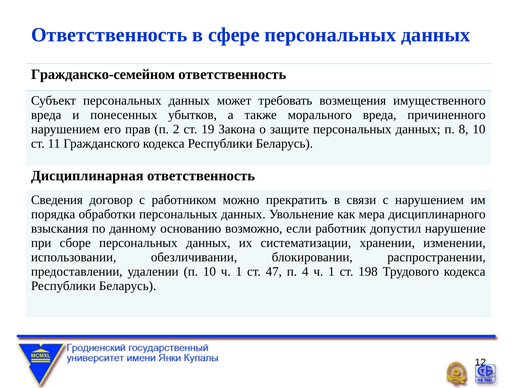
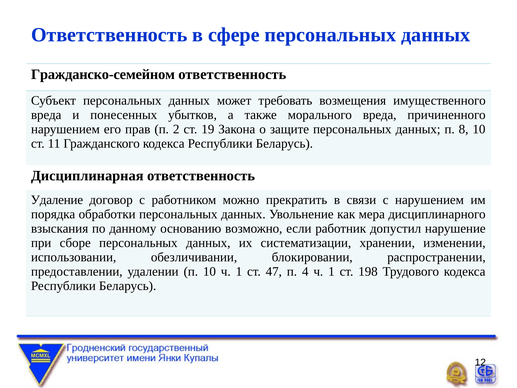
Сведения: Сведения -> Удаление (57, 200)
